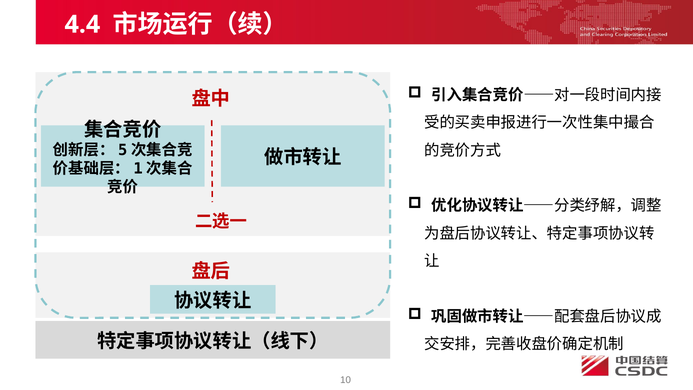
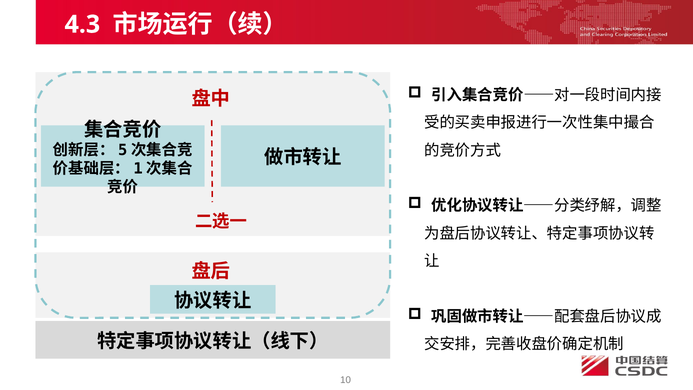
4.4: 4.4 -> 4.3 (82, 24)
